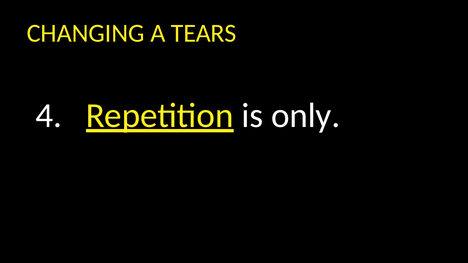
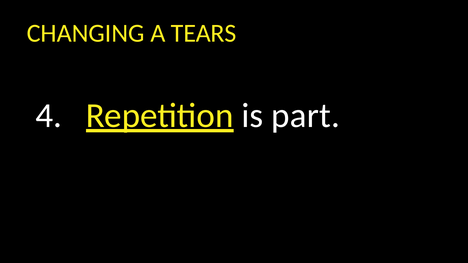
only: only -> part (306, 116)
